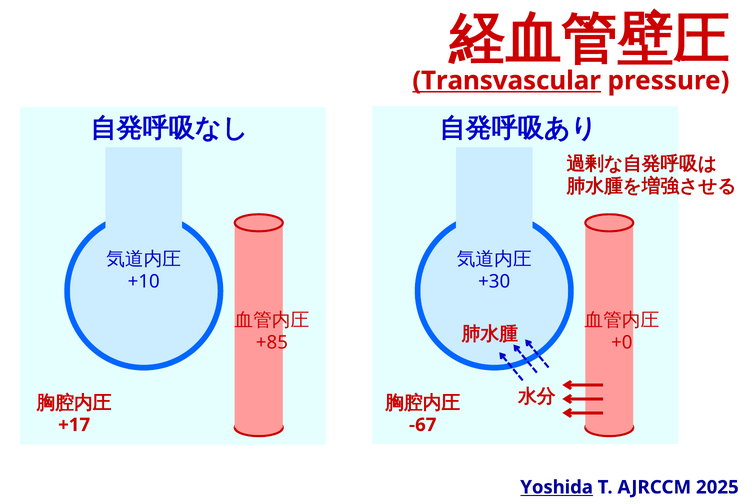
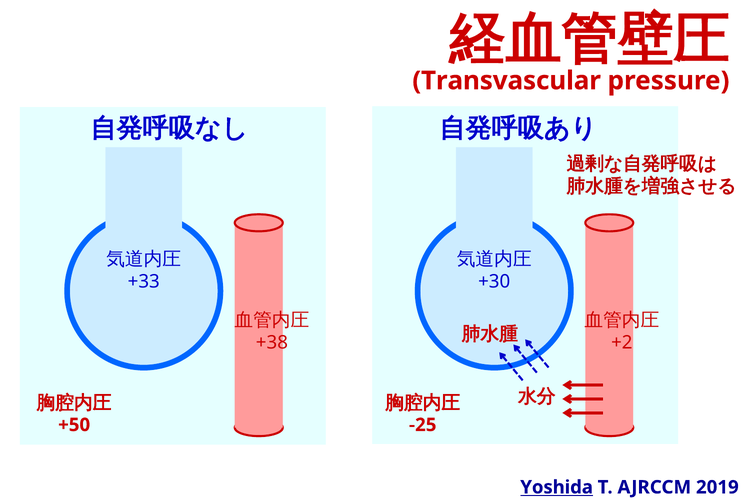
Transvascular underline: present -> none (507, 81)
+10: +10 -> +33 (144, 282)
+85: +85 -> +38 (272, 343)
+0: +0 -> +2 (622, 343)
+17: +17 -> +50 (74, 425)
-67: -67 -> -25 (423, 425)
2025: 2025 -> 2019 (717, 487)
